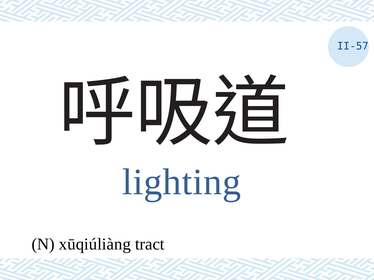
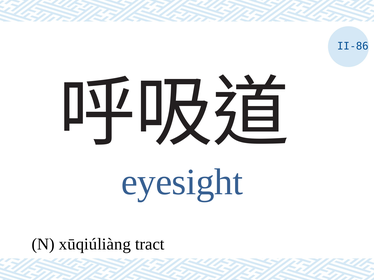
II-57: II-57 -> II-86 (353, 46)
lighting: lighting -> eyesight (182, 182)
